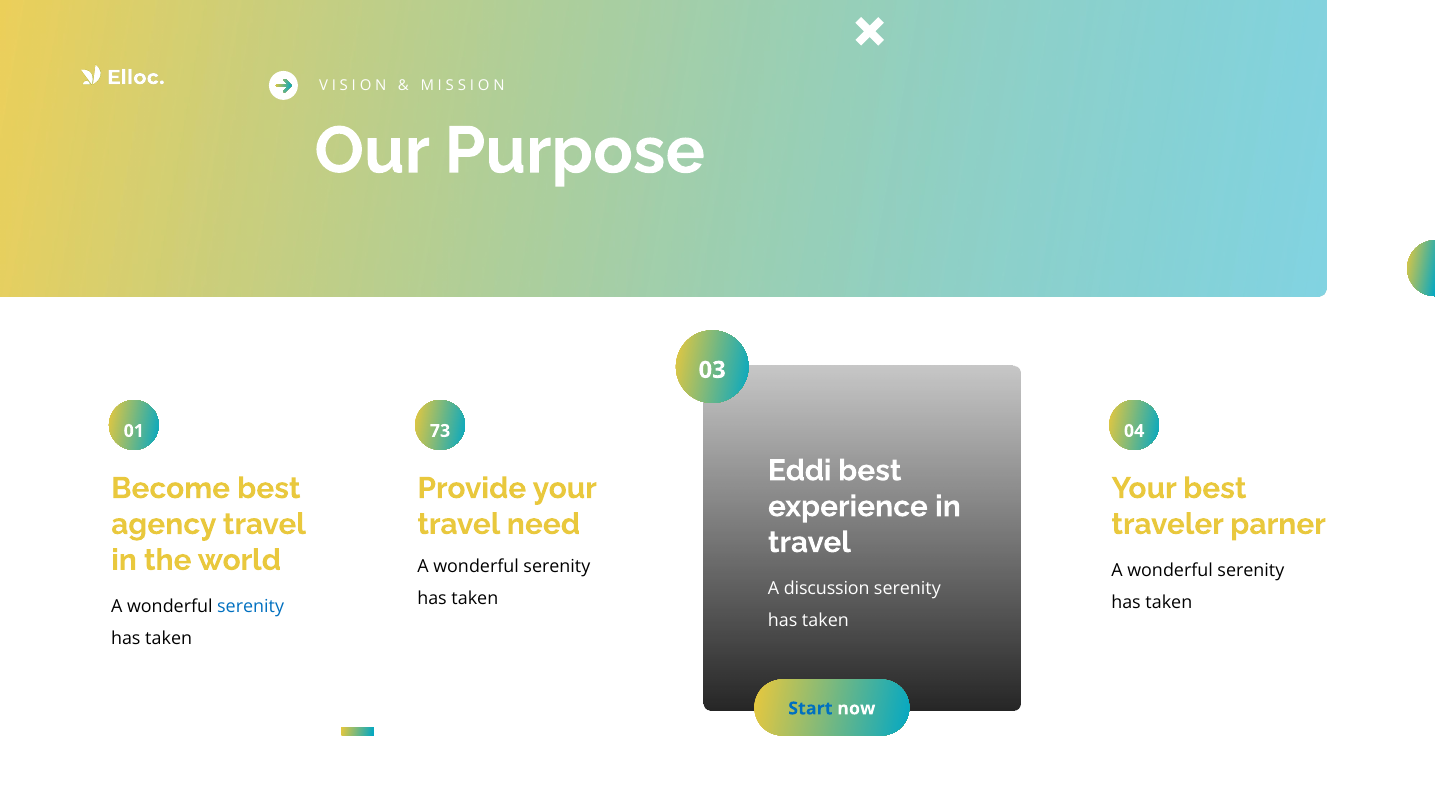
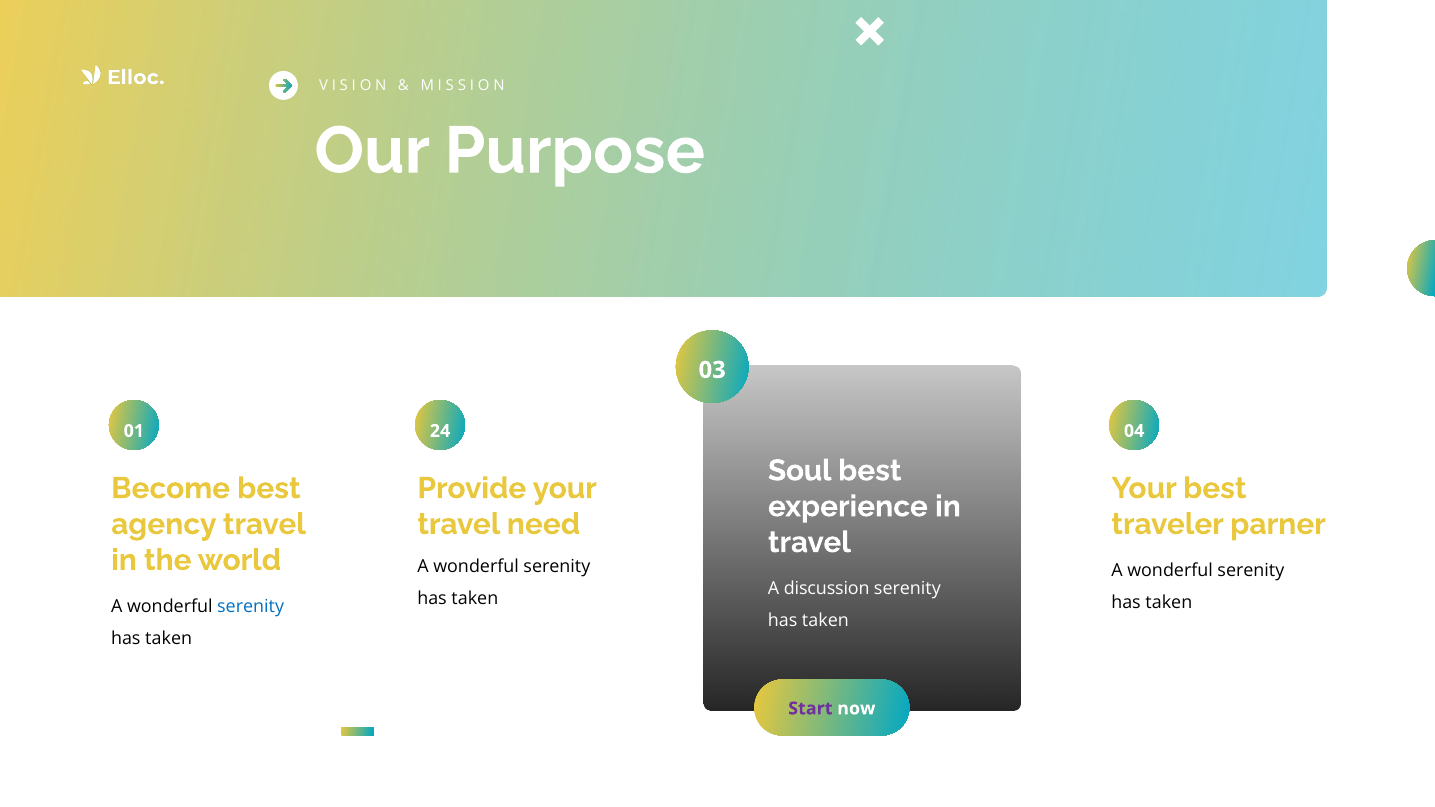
73: 73 -> 24 (440, 431)
Eddi: Eddi -> Soul (800, 471)
Start colour: blue -> purple (810, 709)
